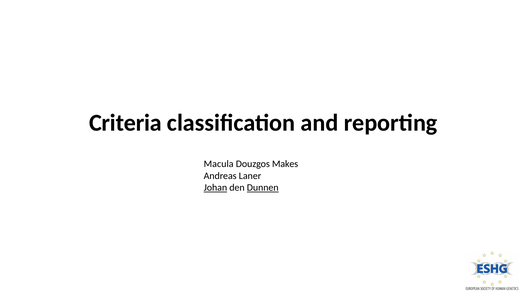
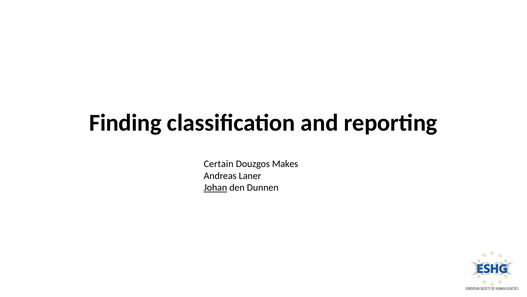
Criteria: Criteria -> Finding (125, 123)
Macula: Macula -> Certain (219, 164)
Dunnen underline: present -> none (263, 187)
